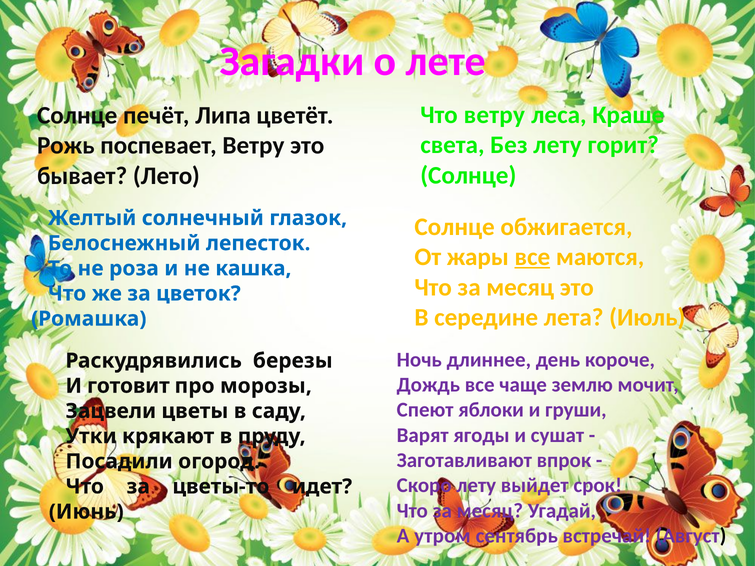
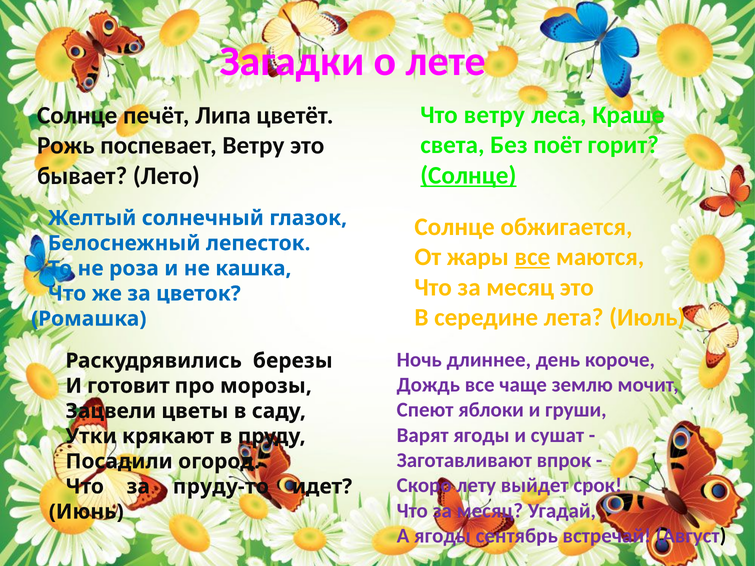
Без лету: лету -> поёт (558, 145)
Солнце underline: none -> present (468, 175)
цветы-то: цветы-то -> пруду-то (221, 487)
А утром: утром -> ягоды (442, 536)
